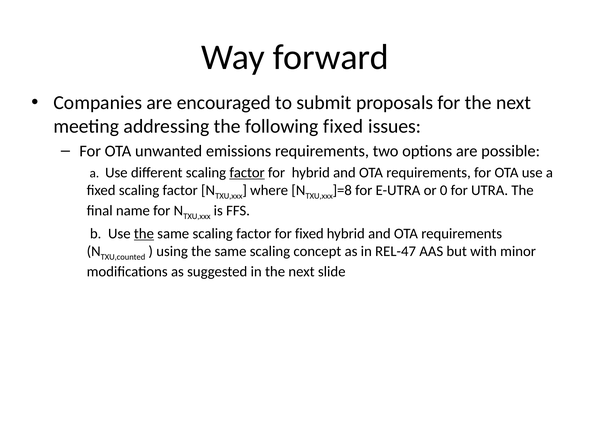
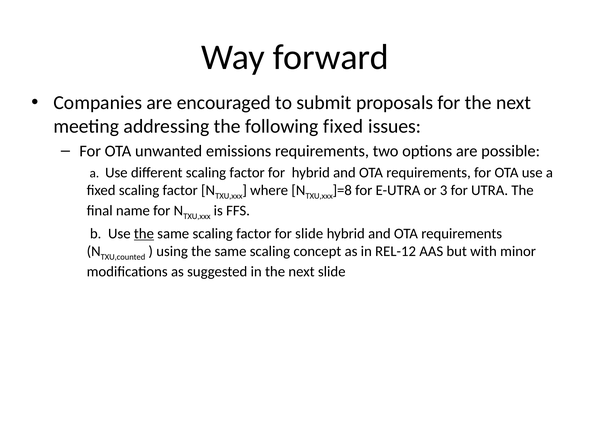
factor underline: present -> none (247, 172)
0: 0 -> 3 (444, 190)
for fixed: fixed -> slide (309, 233)
REL-47: REL-47 -> REL-12 (396, 251)
